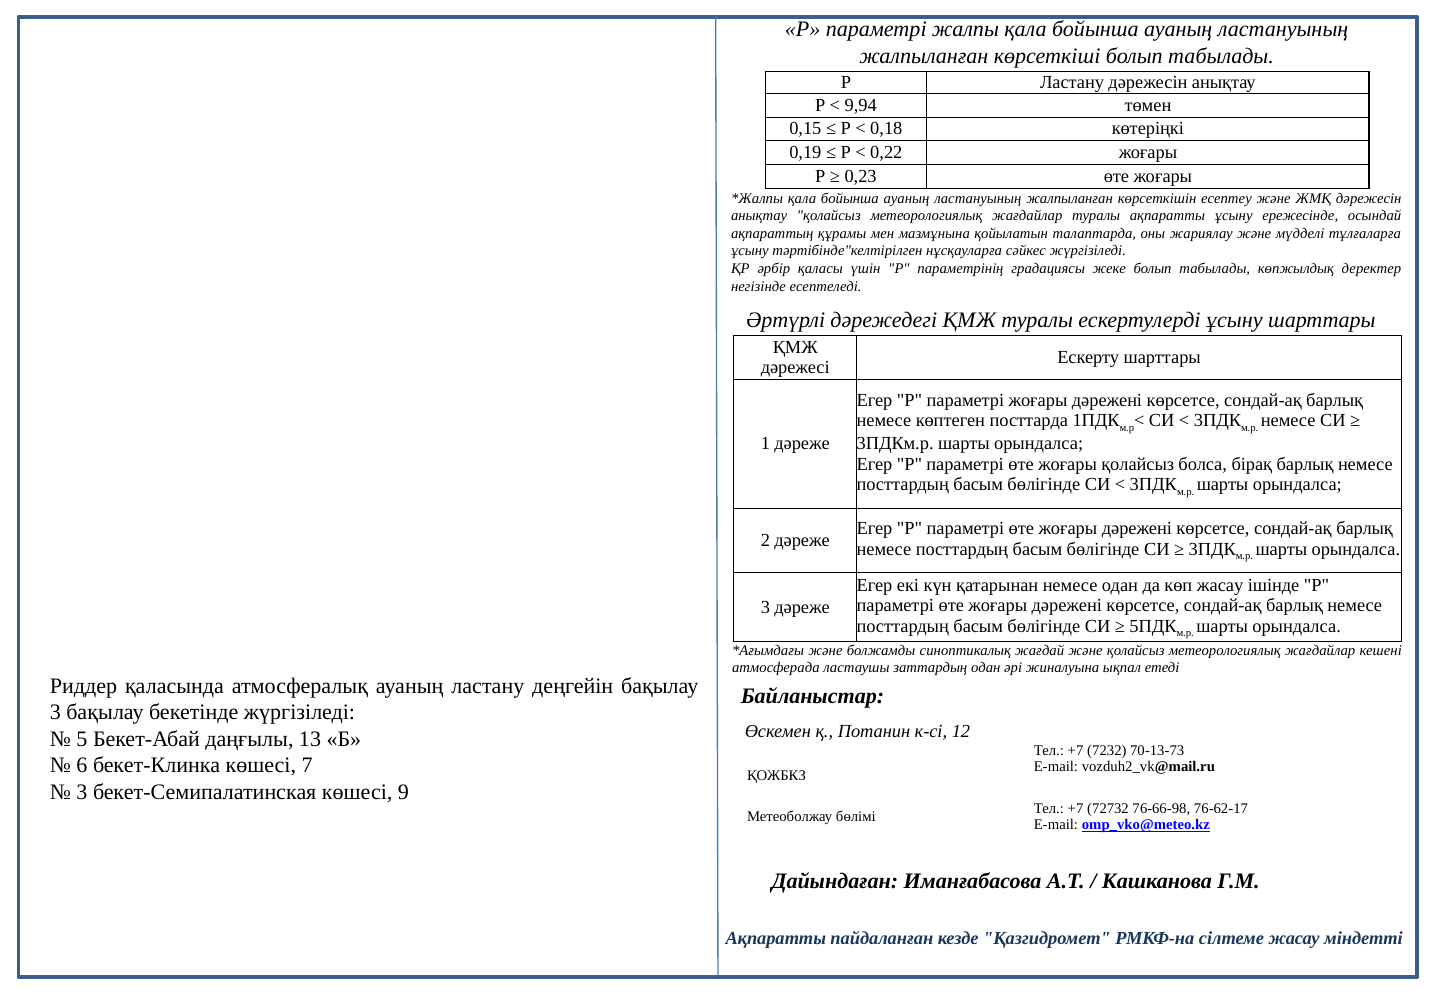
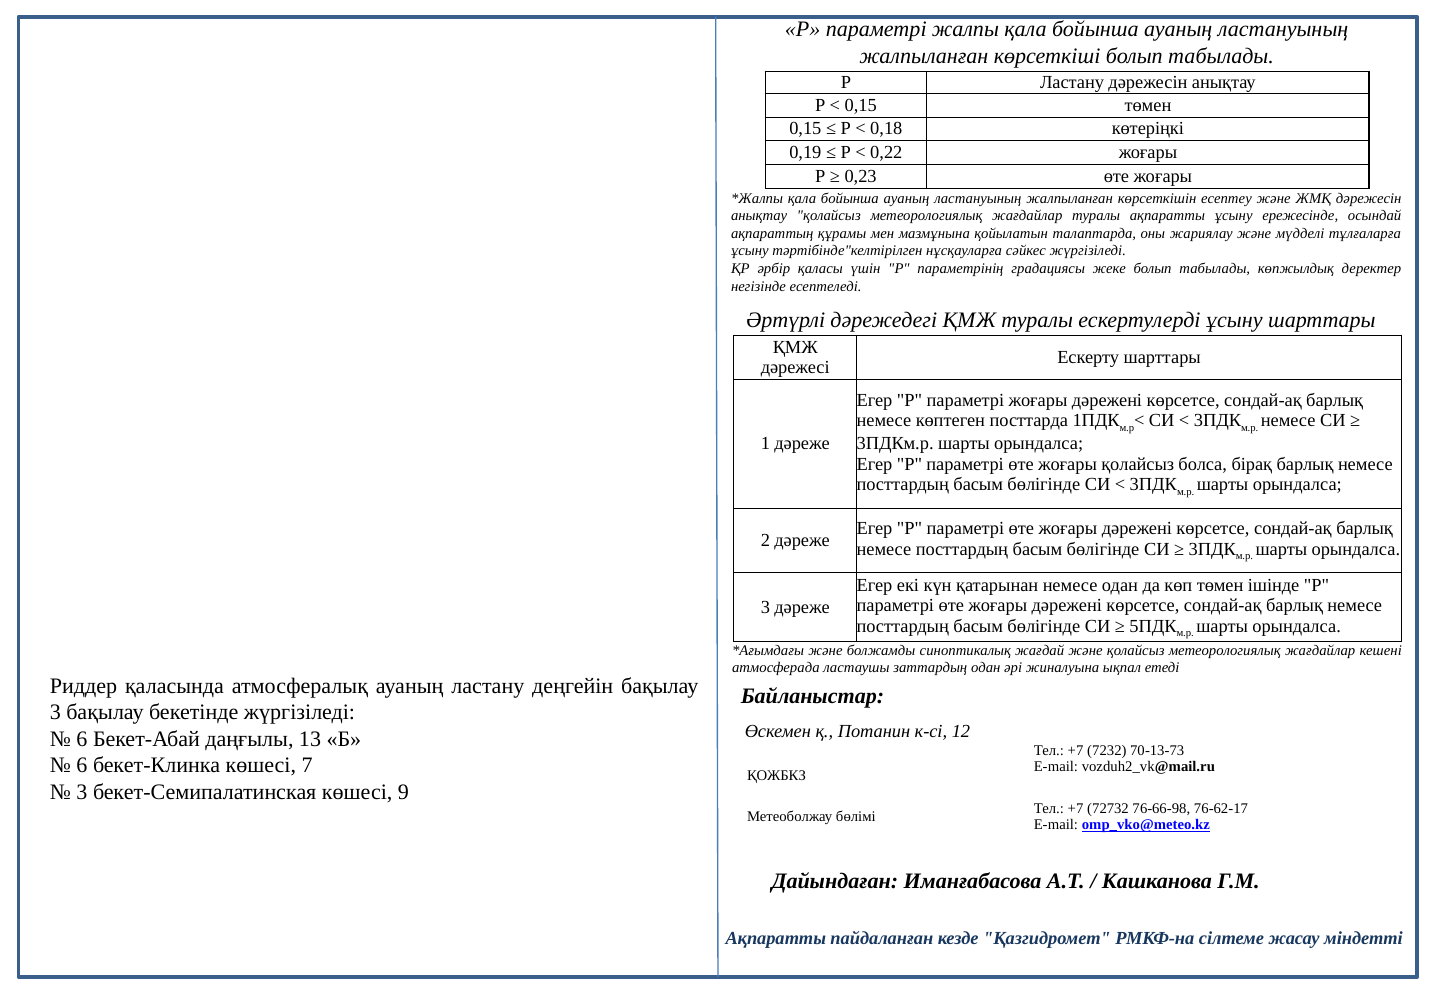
9,94: 9,94 -> 0,15 (861, 105)
көп жасау: жасау -> төмен (1220, 585)
5: 5 -> 6 (82, 739)
